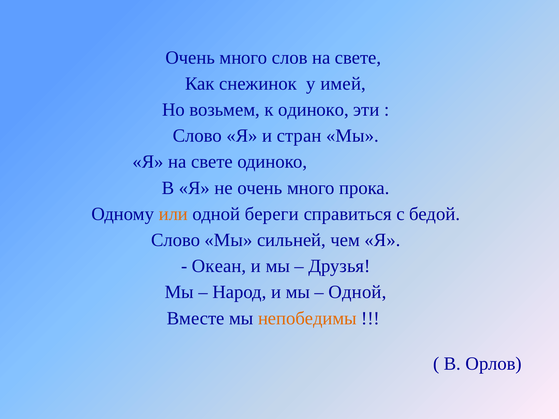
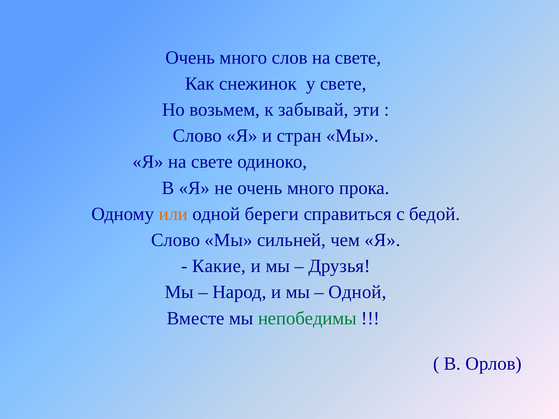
у имей: имей -> свете (343, 84)
к одиноко: одиноко -> забывай (313, 110)
Океан: Океан -> Какие (219, 266)
непобедимы colour: orange -> green (307, 318)
